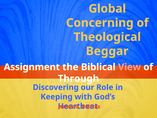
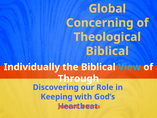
Beggar: Beggar -> Biblical (107, 51)
Assignment: Assignment -> Individually (32, 67)
View colour: pink -> light blue (129, 67)
